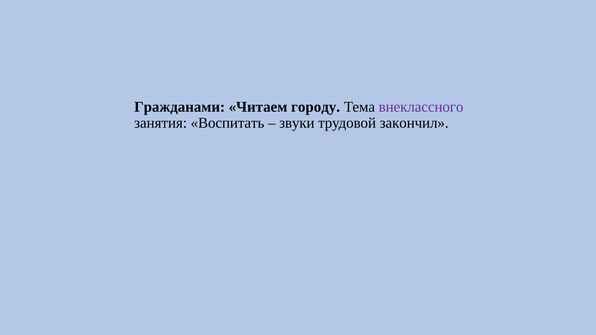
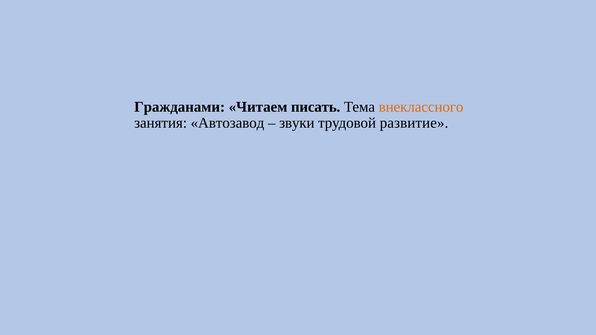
городу: городу -> писать (316, 107)
внеклассного colour: purple -> orange (421, 107)
Воспитать: Воспитать -> Автозавод (227, 123)
закончил: закончил -> развитие (414, 123)
